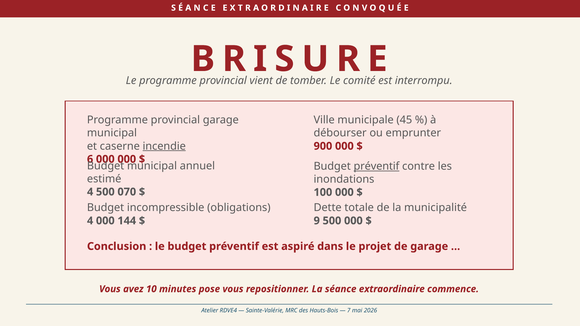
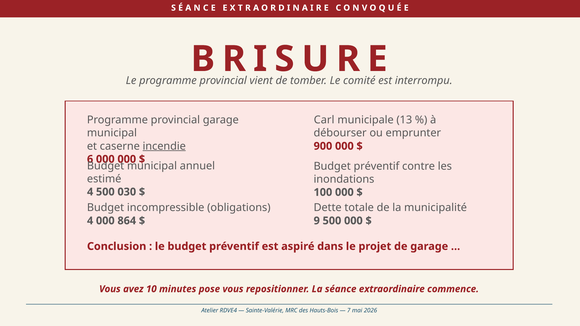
Ville: Ville -> Carl (324, 120)
45: 45 -> 13 (404, 120)
préventif underline: present -> none (376, 166)
070: 070 -> 030 (127, 192)
144: 144 -> 864 (127, 221)
